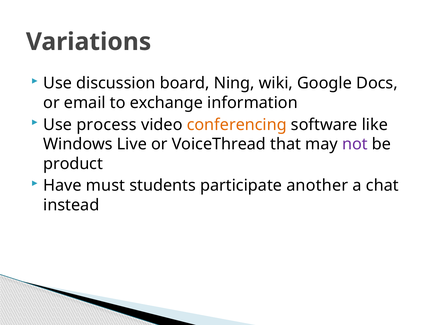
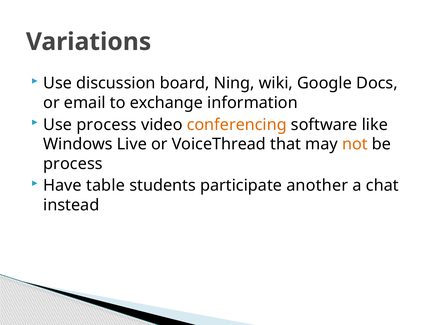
not colour: purple -> orange (355, 144)
product: product -> process (73, 164)
must: must -> table (105, 185)
